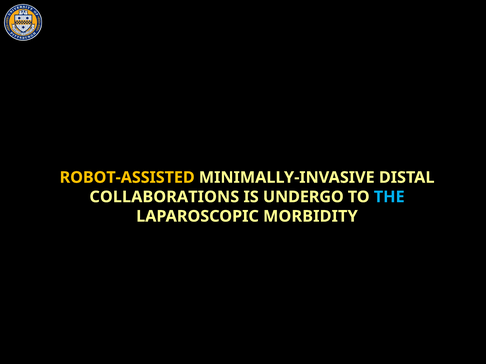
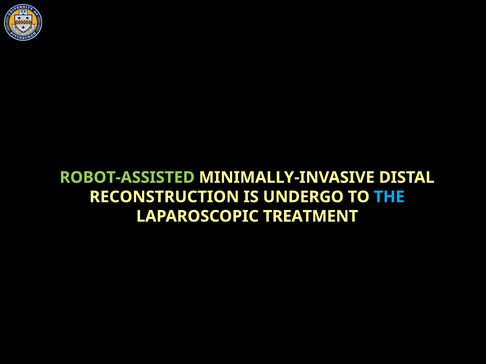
ROBOT-ASSISTED colour: yellow -> light green (127, 178)
COLLABORATIONS: COLLABORATIONS -> RECONSTRUCTION (164, 197)
MORBIDITY: MORBIDITY -> TREATMENT (311, 217)
